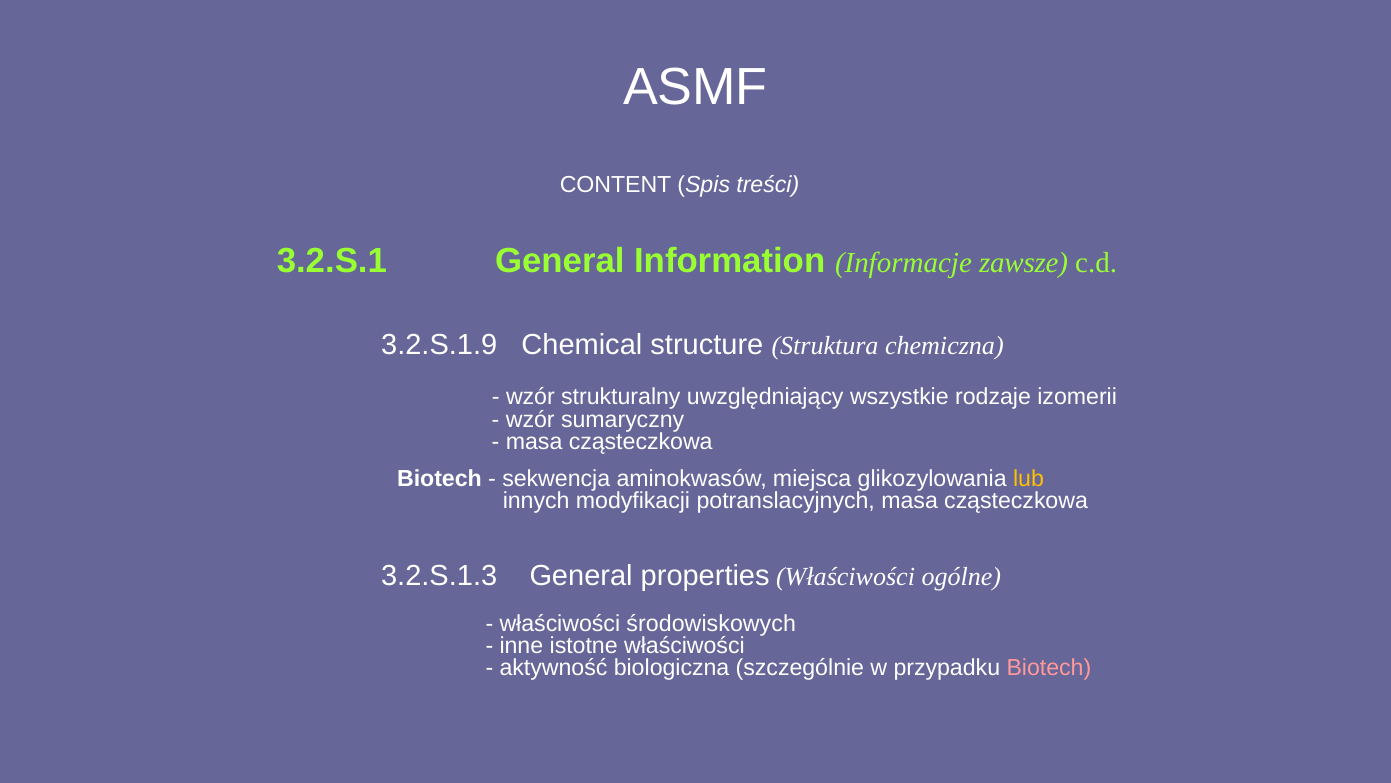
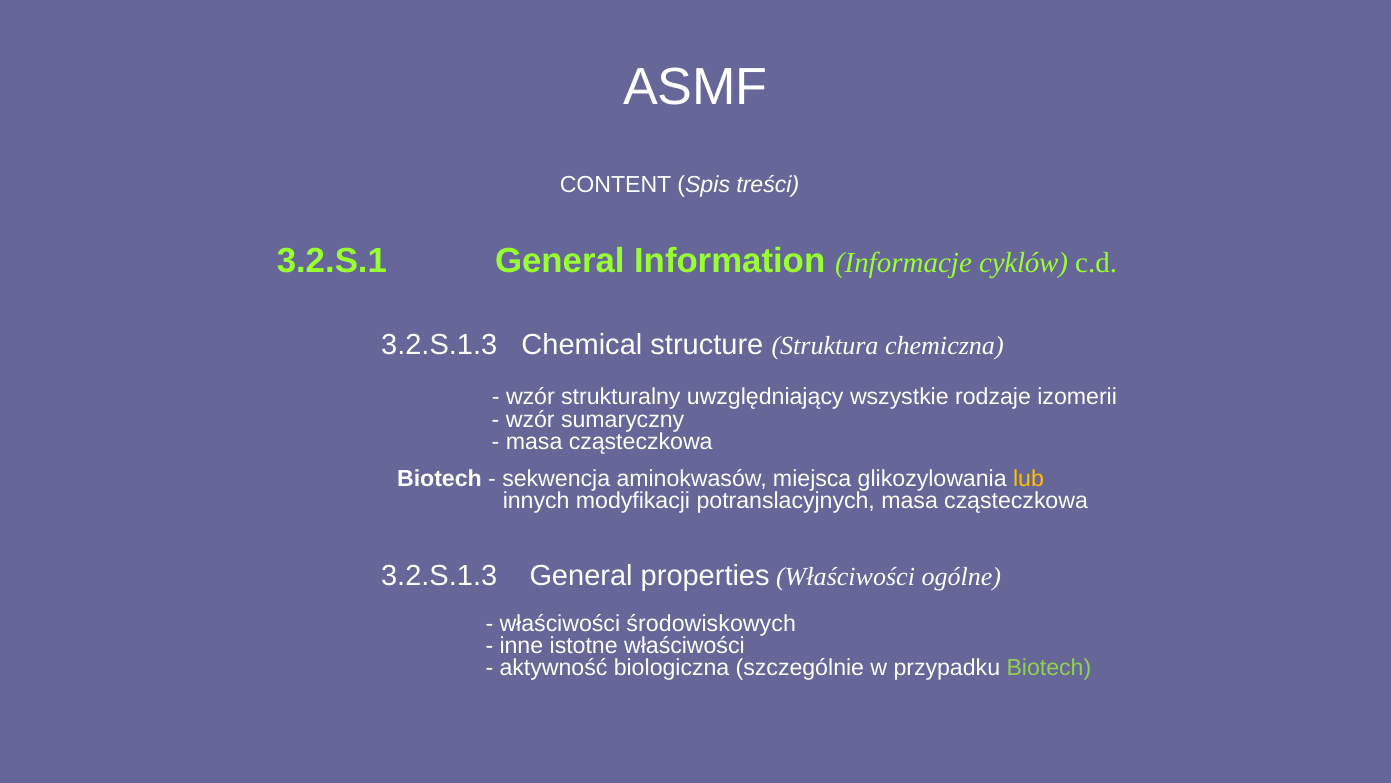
zawsze: zawsze -> cyklów (1024, 262)
3.2.S.1.9: 3.2.S.1.9 -> 3.2.S.1.3 (439, 344)
Biotech colour: pink -> light green (1049, 668)
